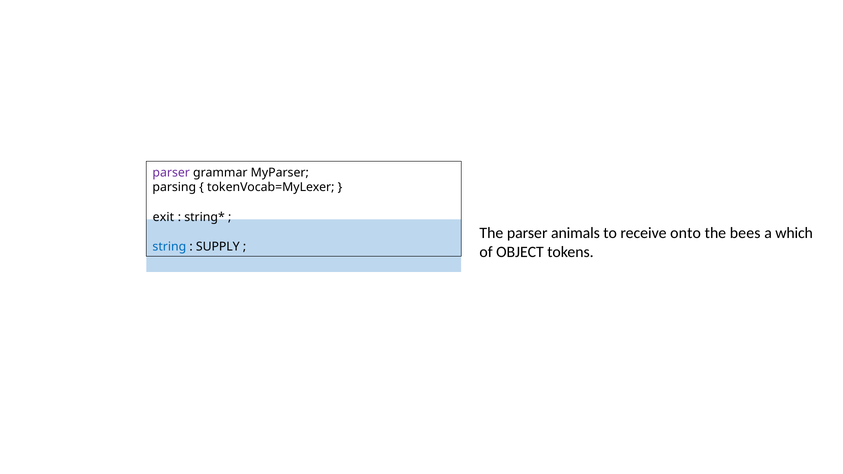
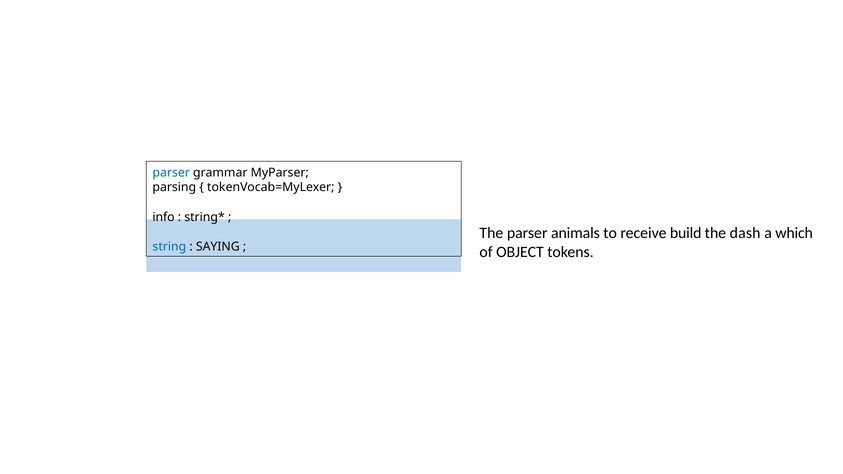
parser colour: purple -> blue (171, 173)
exit: exit -> info (164, 217)
onto: onto -> build (686, 233)
bees: bees -> dash (745, 233)
SUPPLY: SUPPLY -> SAYING (218, 247)
